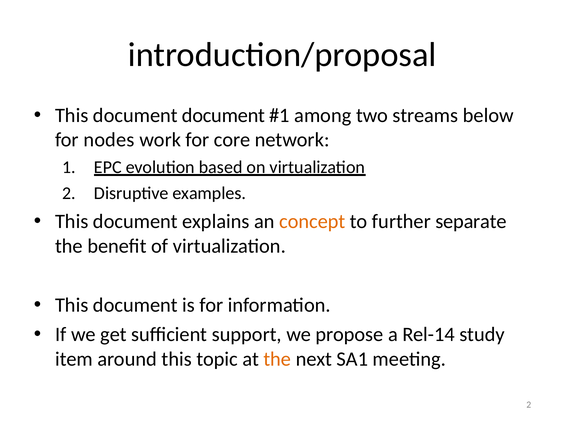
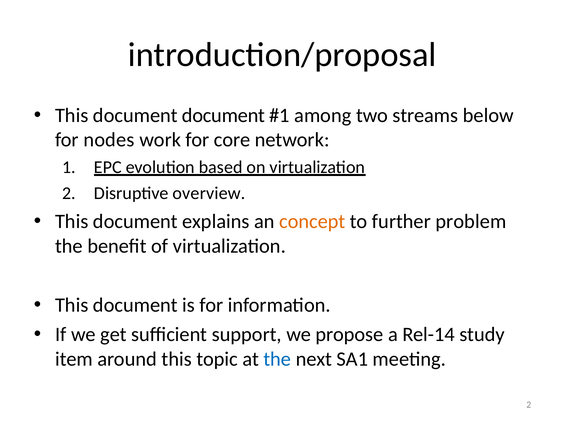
examples: examples -> overview (209, 193)
separate: separate -> problem (471, 221)
the colour: orange -> blue (277, 359)
